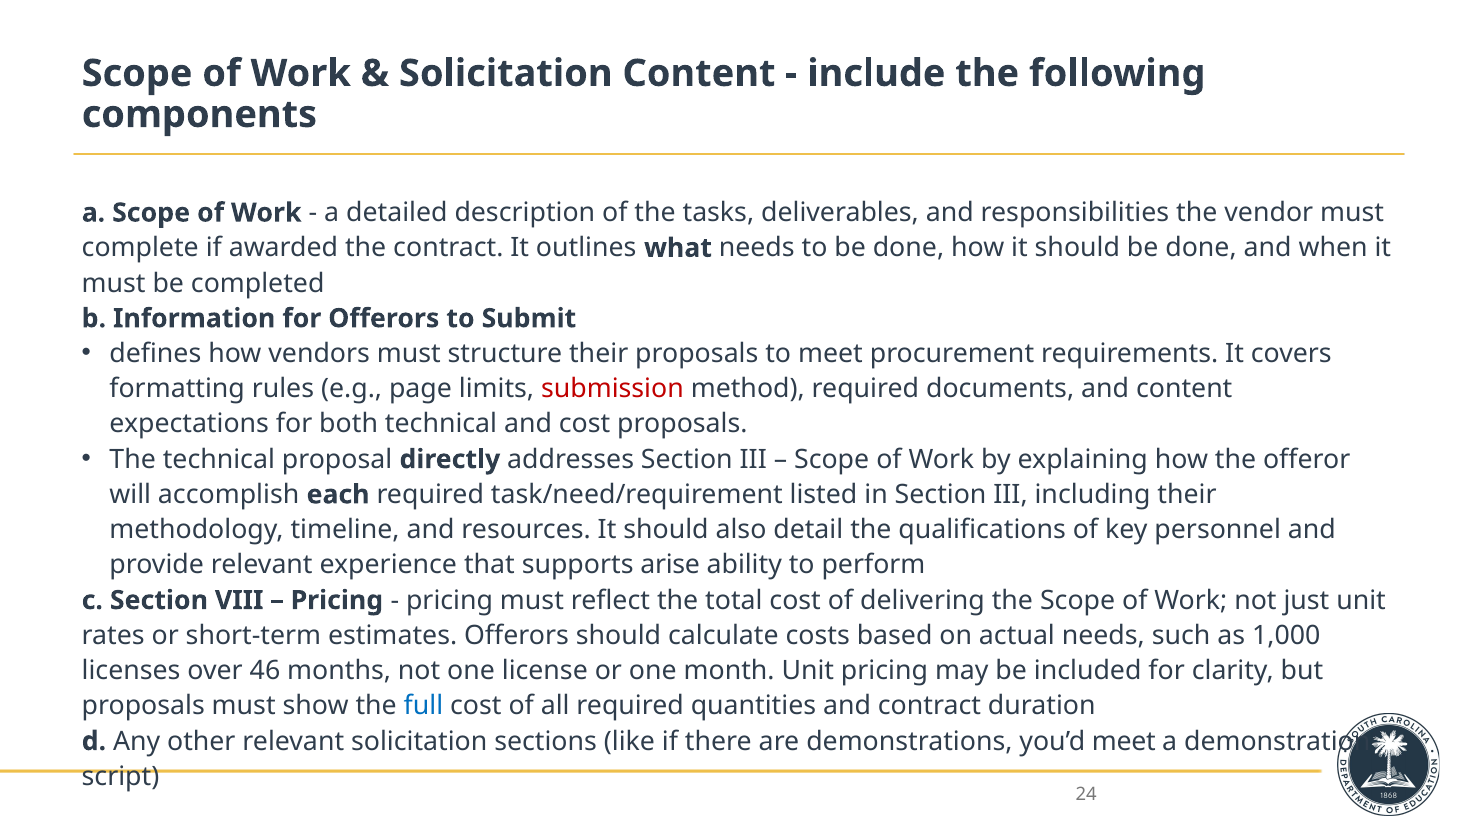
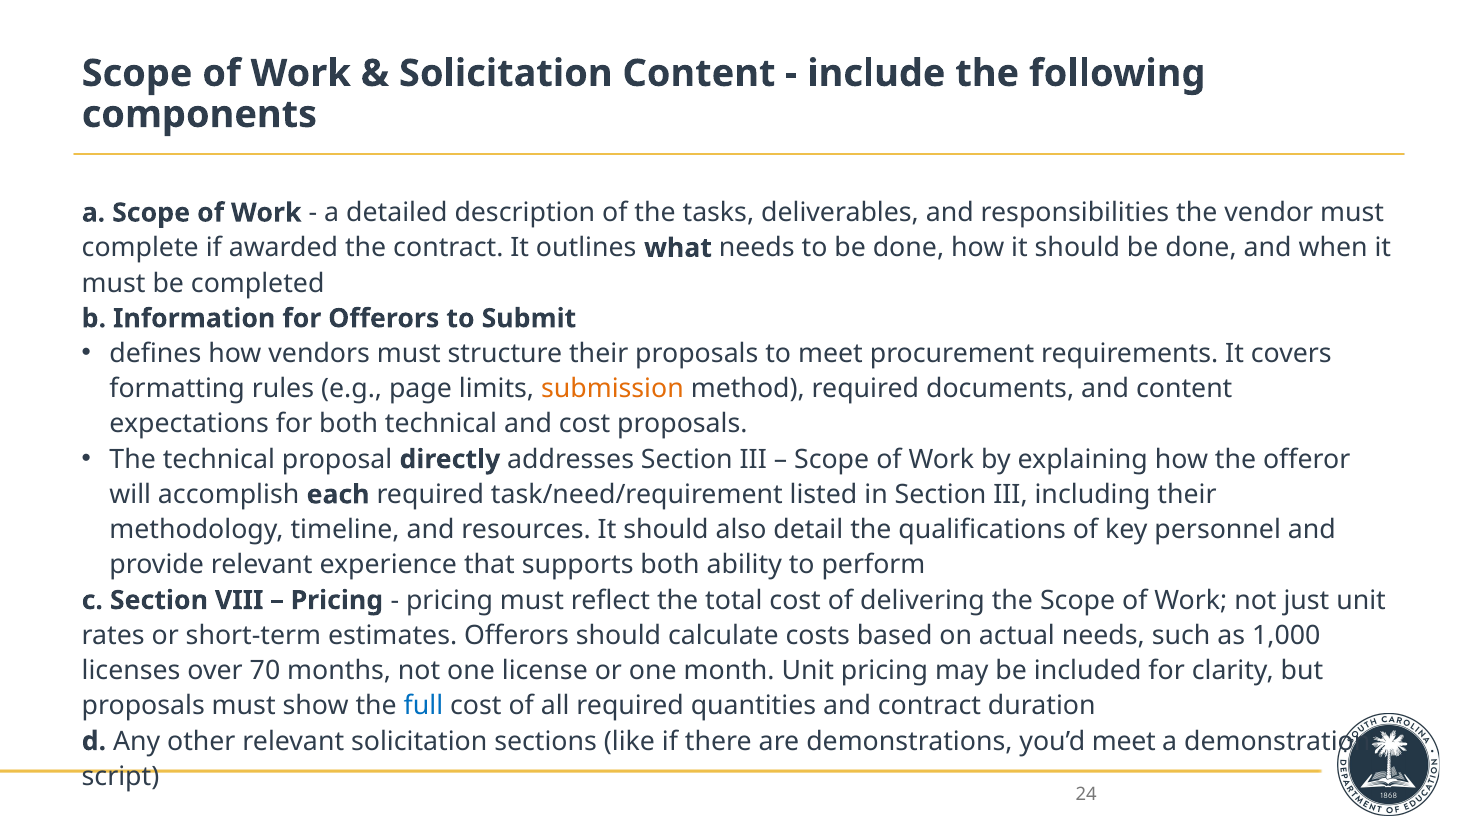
submission colour: red -> orange (612, 389)
supports arise: arise -> both (670, 565)
46: 46 -> 70 (265, 671)
